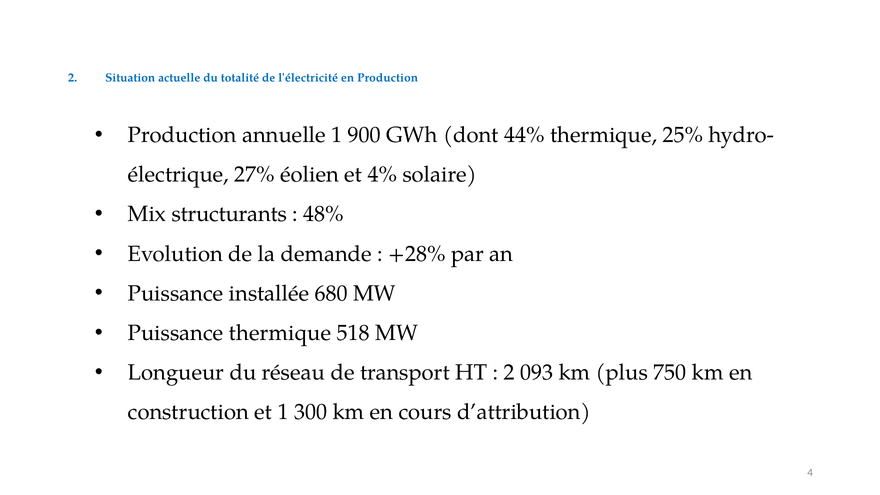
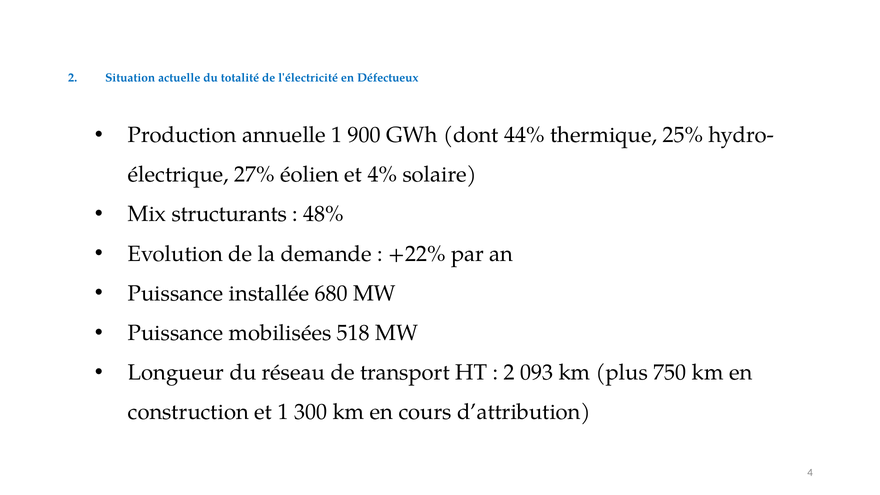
en Production: Production -> Défectueux (388, 78)
+28%: +28% -> +22% (417, 254)
Puissance thermique: thermique -> mobilisées (280, 333)
